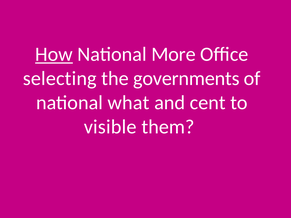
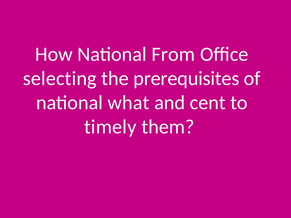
How underline: present -> none (54, 54)
More: More -> From (173, 54)
governments: governments -> prerequisites (186, 79)
visible: visible -> timely (110, 127)
